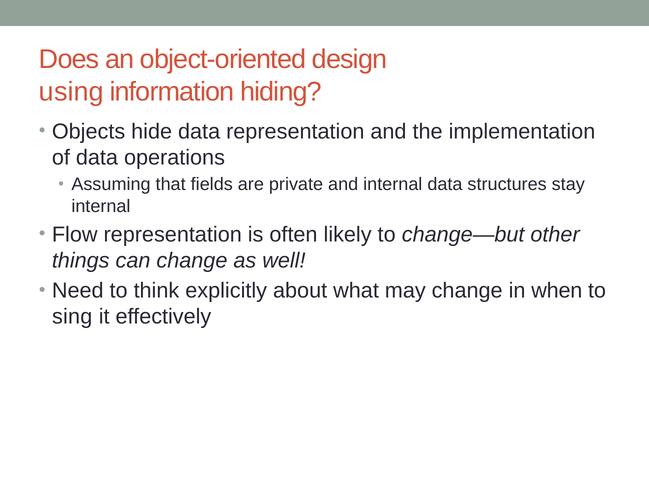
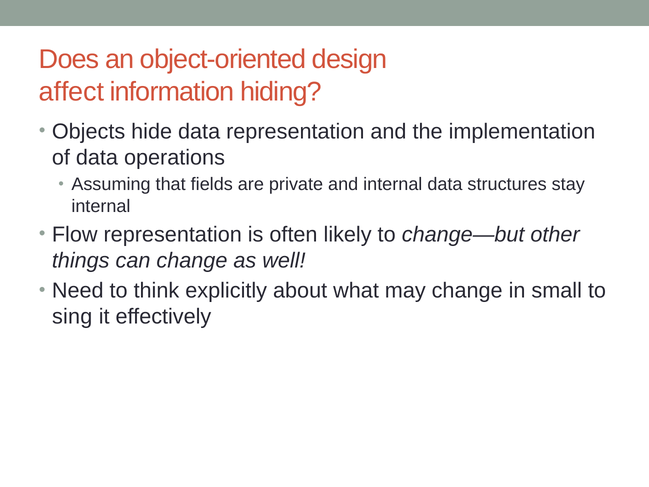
using: using -> affect (71, 92)
when: when -> small (557, 291)
